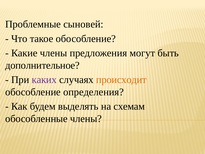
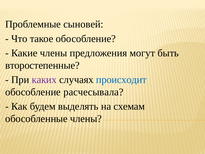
дополнительное: дополнительное -> второстепенные (42, 65)
происходит colour: orange -> blue (121, 80)
определения: определения -> расчесывала (93, 92)
